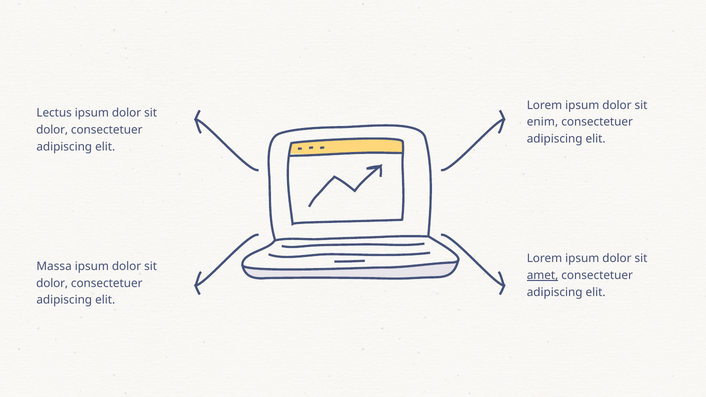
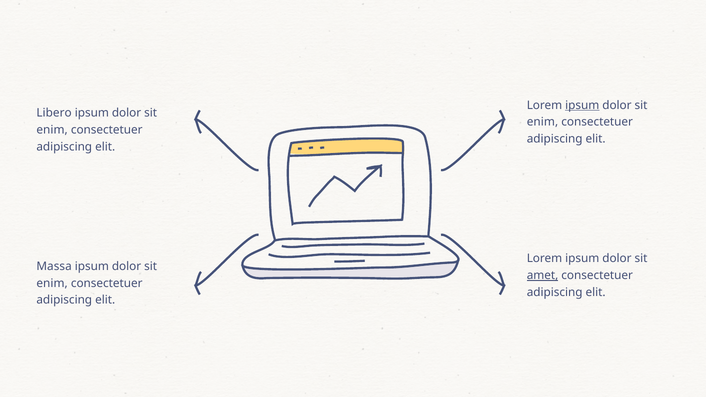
ipsum underline: none -> present (582, 105)
Lectus: Lectus -> Libero (54, 113)
dolor: dolor -> enim (52, 130)
dolor: dolor -> enim (52, 283)
